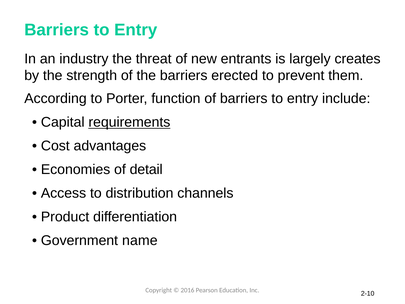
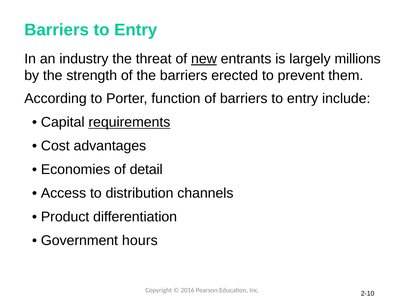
new underline: none -> present (204, 59)
creates: creates -> millions (358, 59)
name: name -> hours (140, 240)
